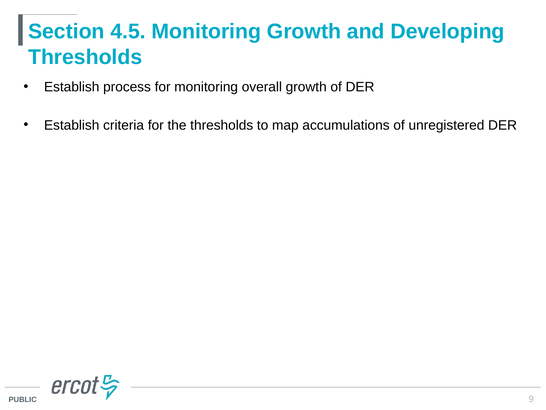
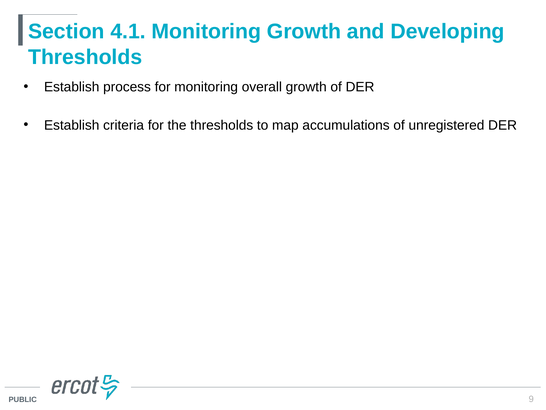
4.5: 4.5 -> 4.1 (128, 31)
